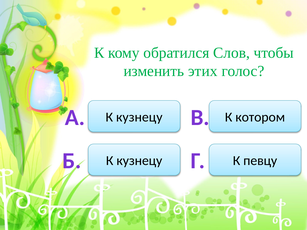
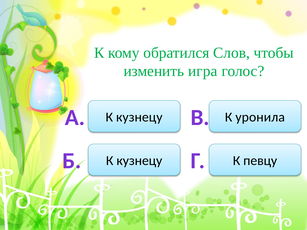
этих: этих -> игра (203, 71)
котором: котором -> уронила (260, 117)
